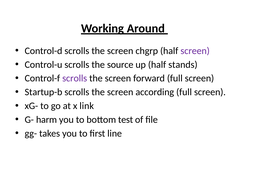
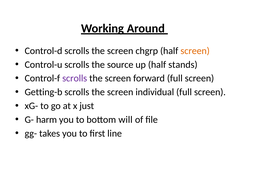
screen colour: purple -> orange (195, 51)
Startup-b: Startup-b -> Getting-b (43, 92)
according: according -> individual (155, 92)
link: link -> just (87, 106)
test: test -> will (125, 120)
